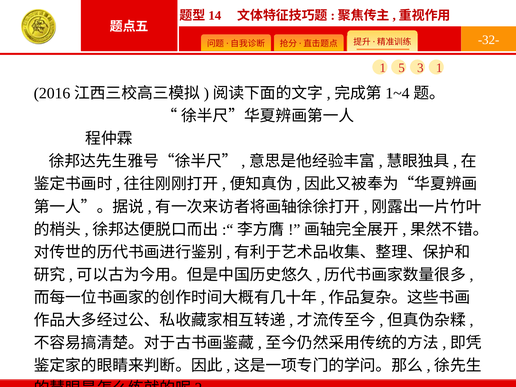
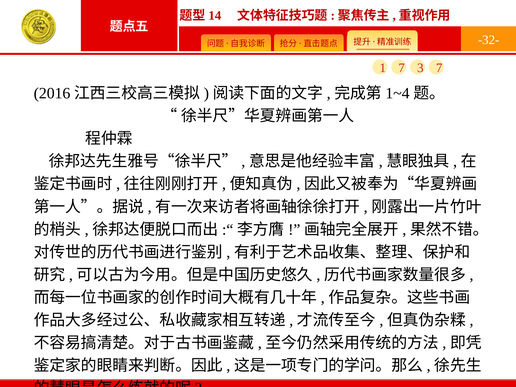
1 5: 5 -> 7 (402, 68)
3 1: 1 -> 7 (439, 68)
